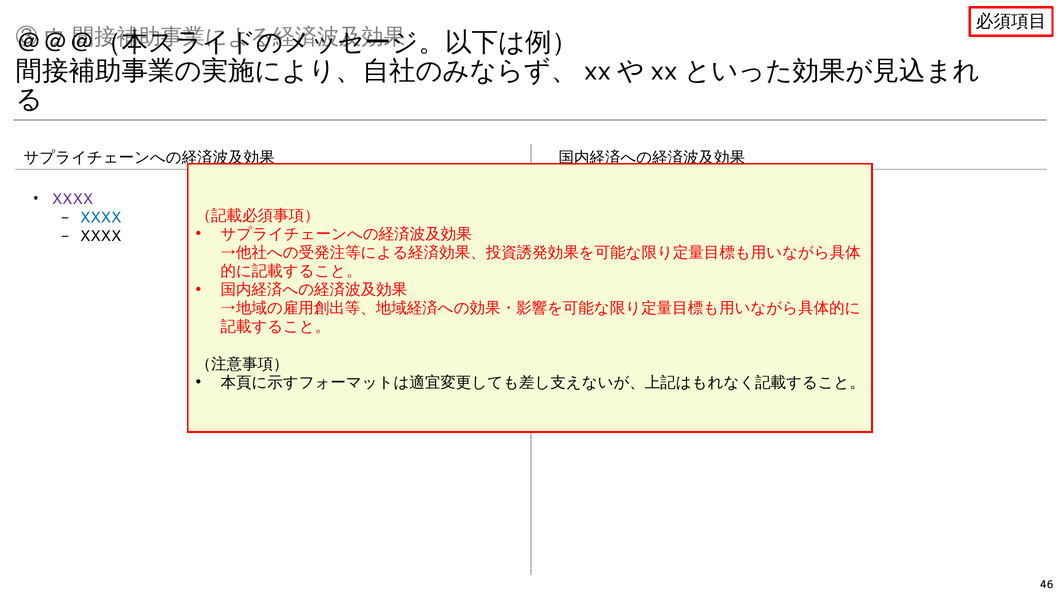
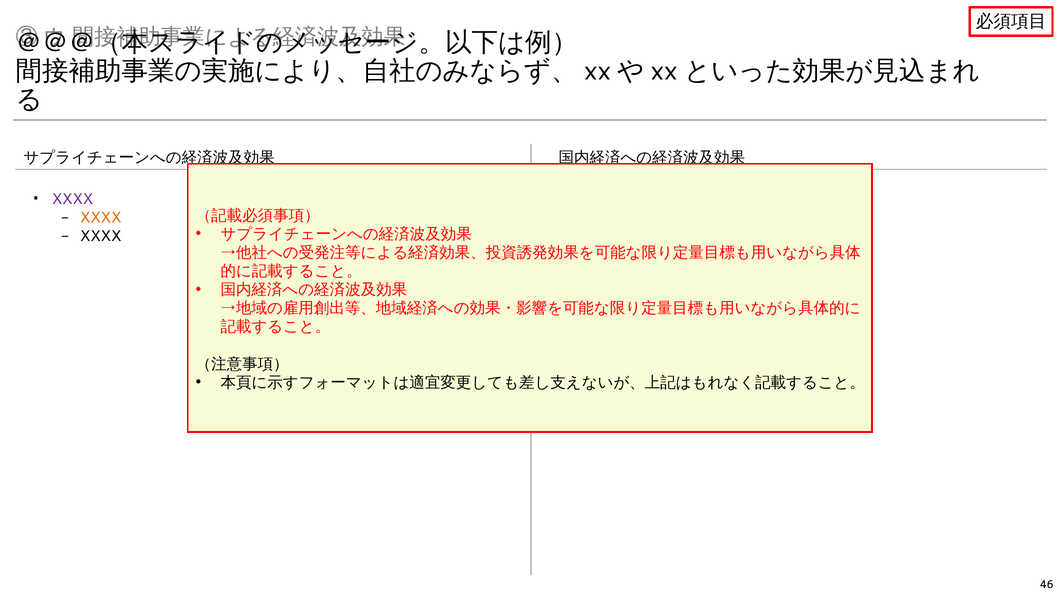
XXXX colour: blue -> orange (101, 218)
